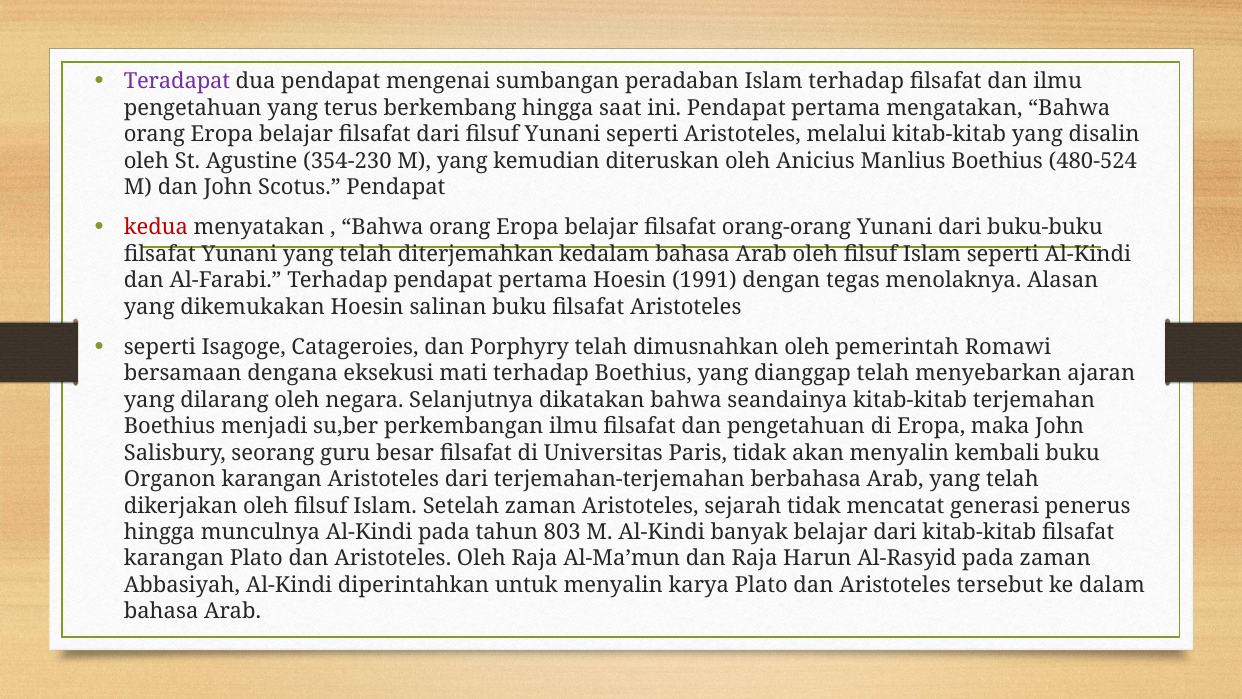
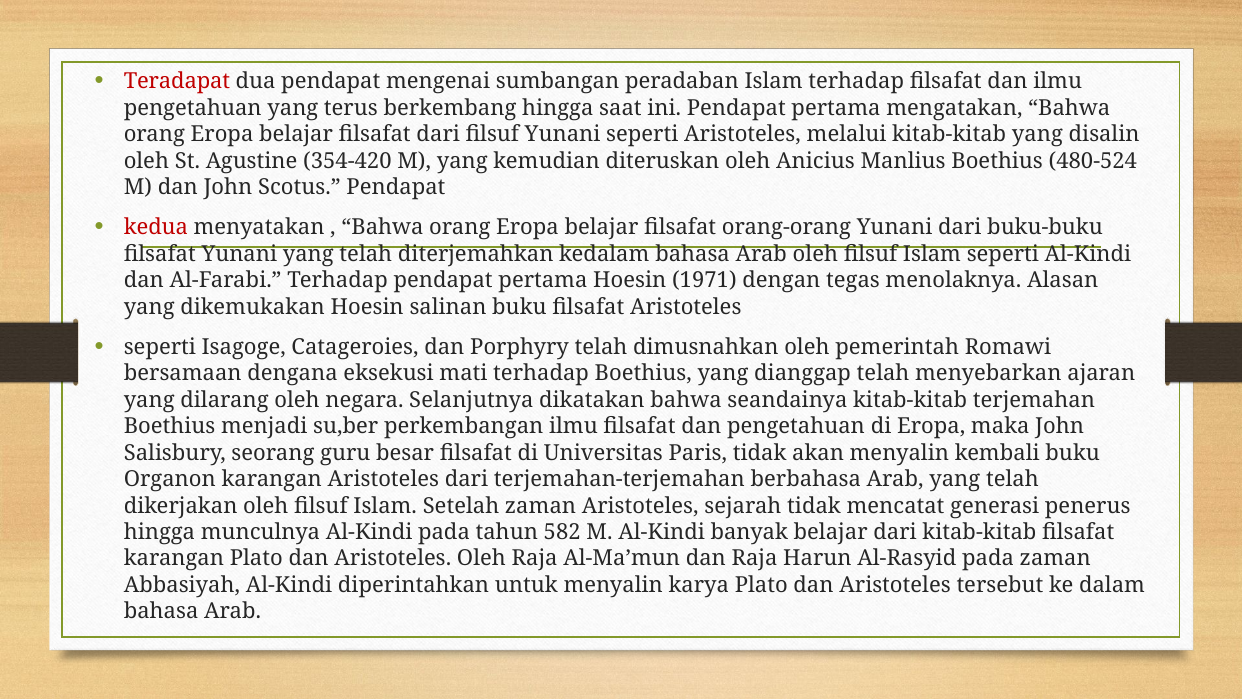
Teradapat colour: purple -> red (177, 81)
354-230: 354-230 -> 354-420 (347, 161)
1991: 1991 -> 1971 (704, 280)
803: 803 -> 582 (562, 532)
